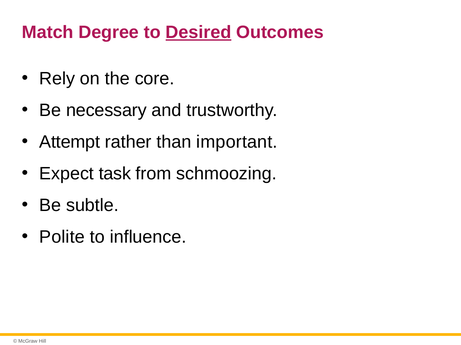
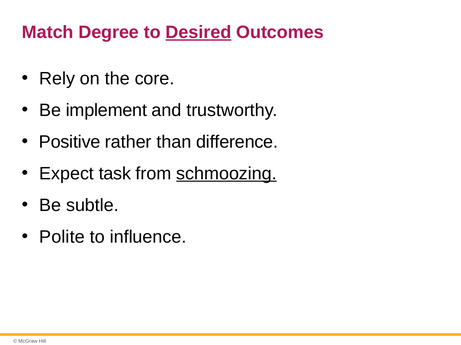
necessary: necessary -> implement (106, 110)
Attempt: Attempt -> Positive (70, 142)
important: important -> difference (237, 142)
schmoozing underline: none -> present (227, 174)
